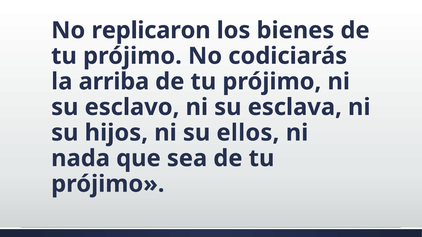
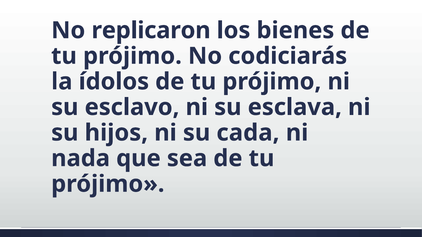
arriba: arriba -> ídolos (114, 82)
ellos: ellos -> cada (248, 133)
